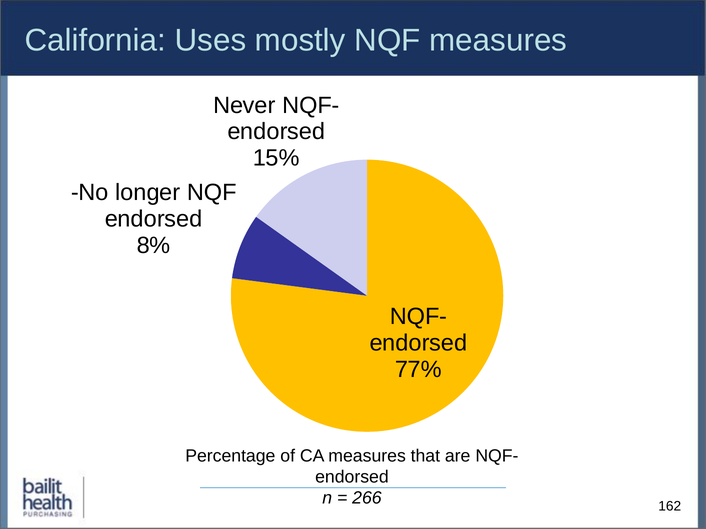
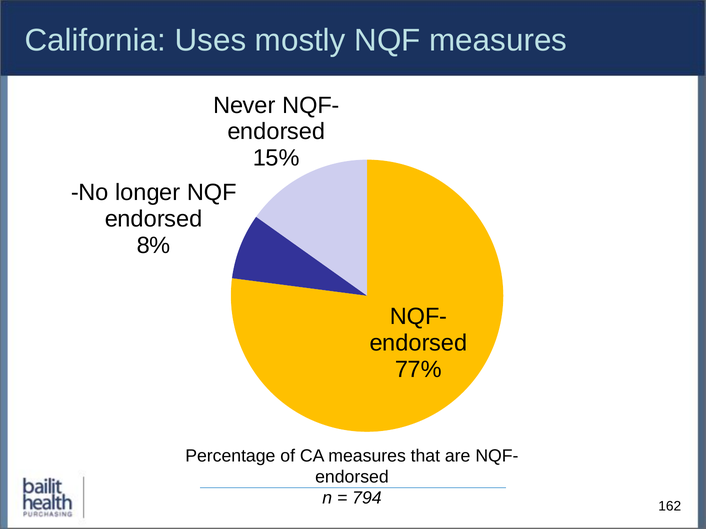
266: 266 -> 794 (367, 499)
